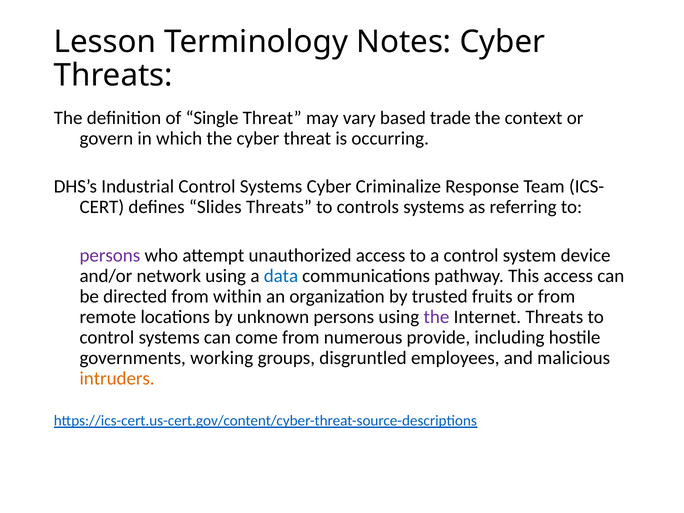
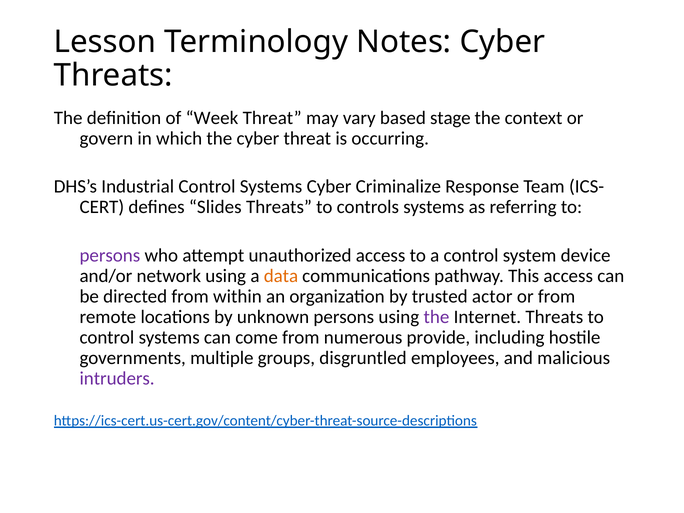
Single: Single -> Week (212, 118)
trade: trade -> stage (450, 118)
data colour: blue -> orange (281, 276)
fruits: fruits -> actor (492, 296)
working: working -> multiple (222, 358)
intruders colour: orange -> purple (117, 378)
